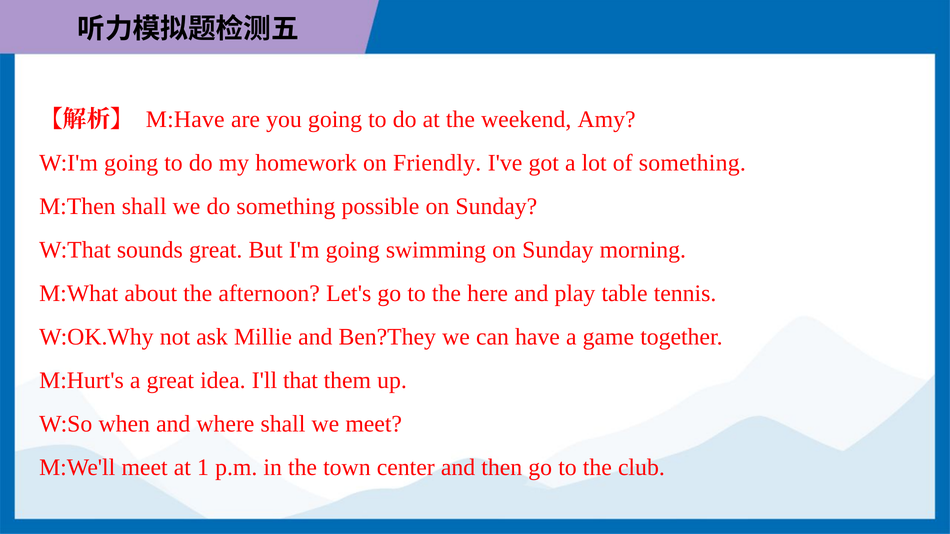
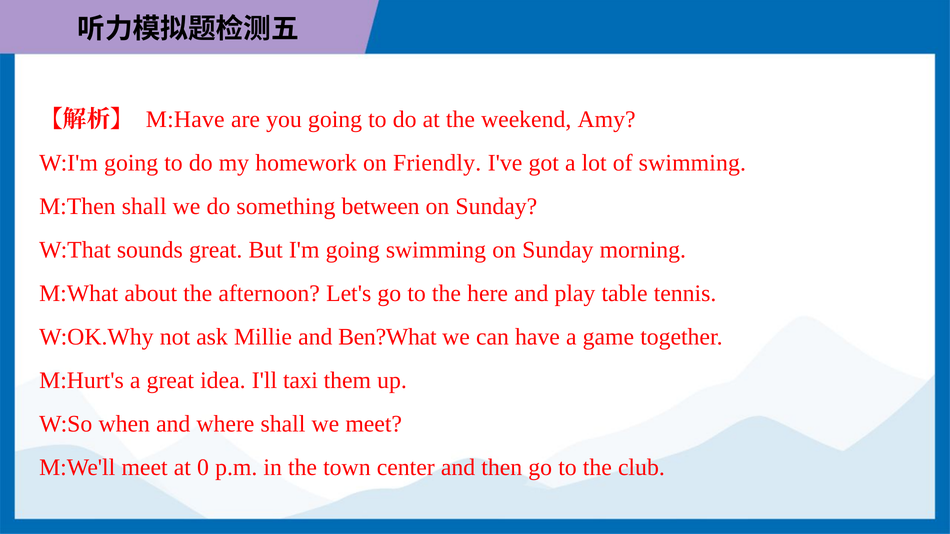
of something: something -> swimming (692, 163)
possible: possible -> between (381, 207)
Ben?They: Ben?They -> Ben?What (387, 337)
that: that -> taxi (301, 381)
1: 1 -> 0 (203, 468)
